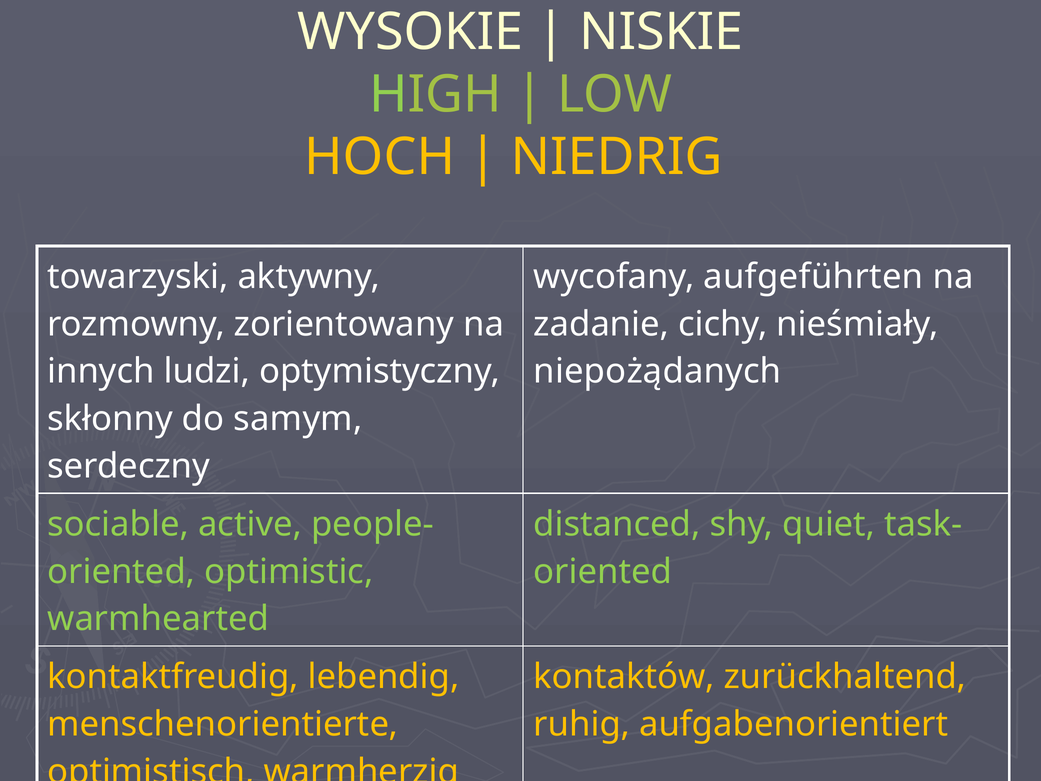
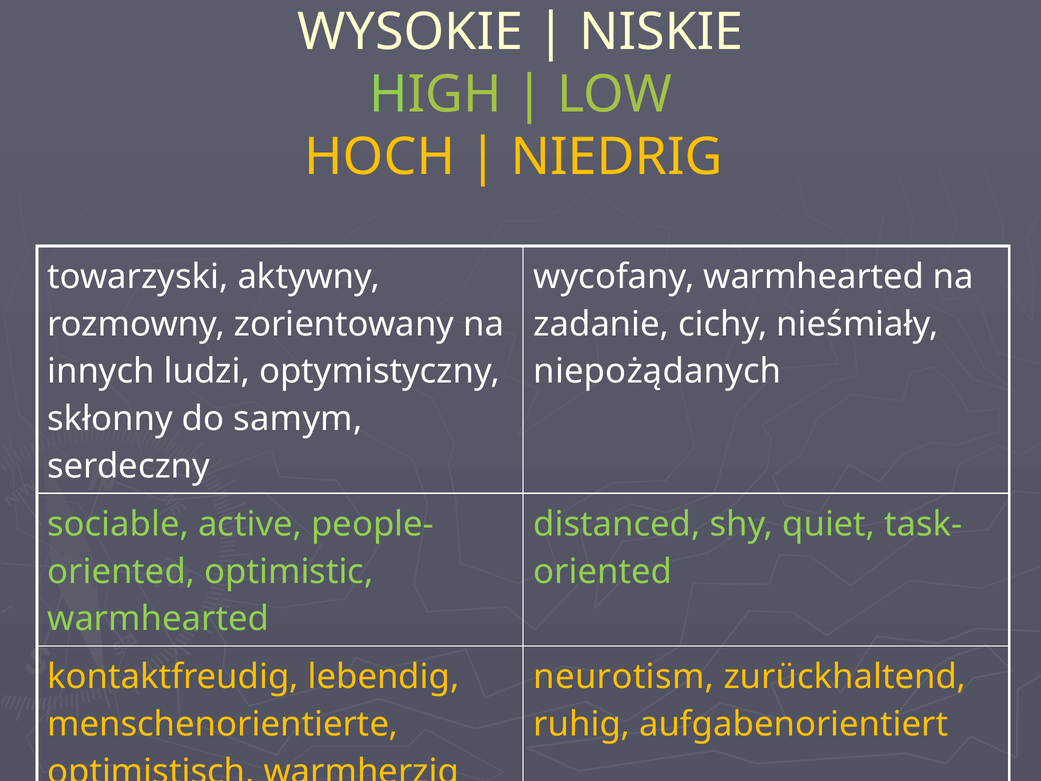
wycofany aufgeführten: aufgeführten -> warmhearted (814, 277)
kontaktów: kontaktów -> neurotism (624, 677)
